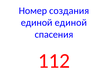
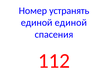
создания: создания -> устранять (69, 11)
